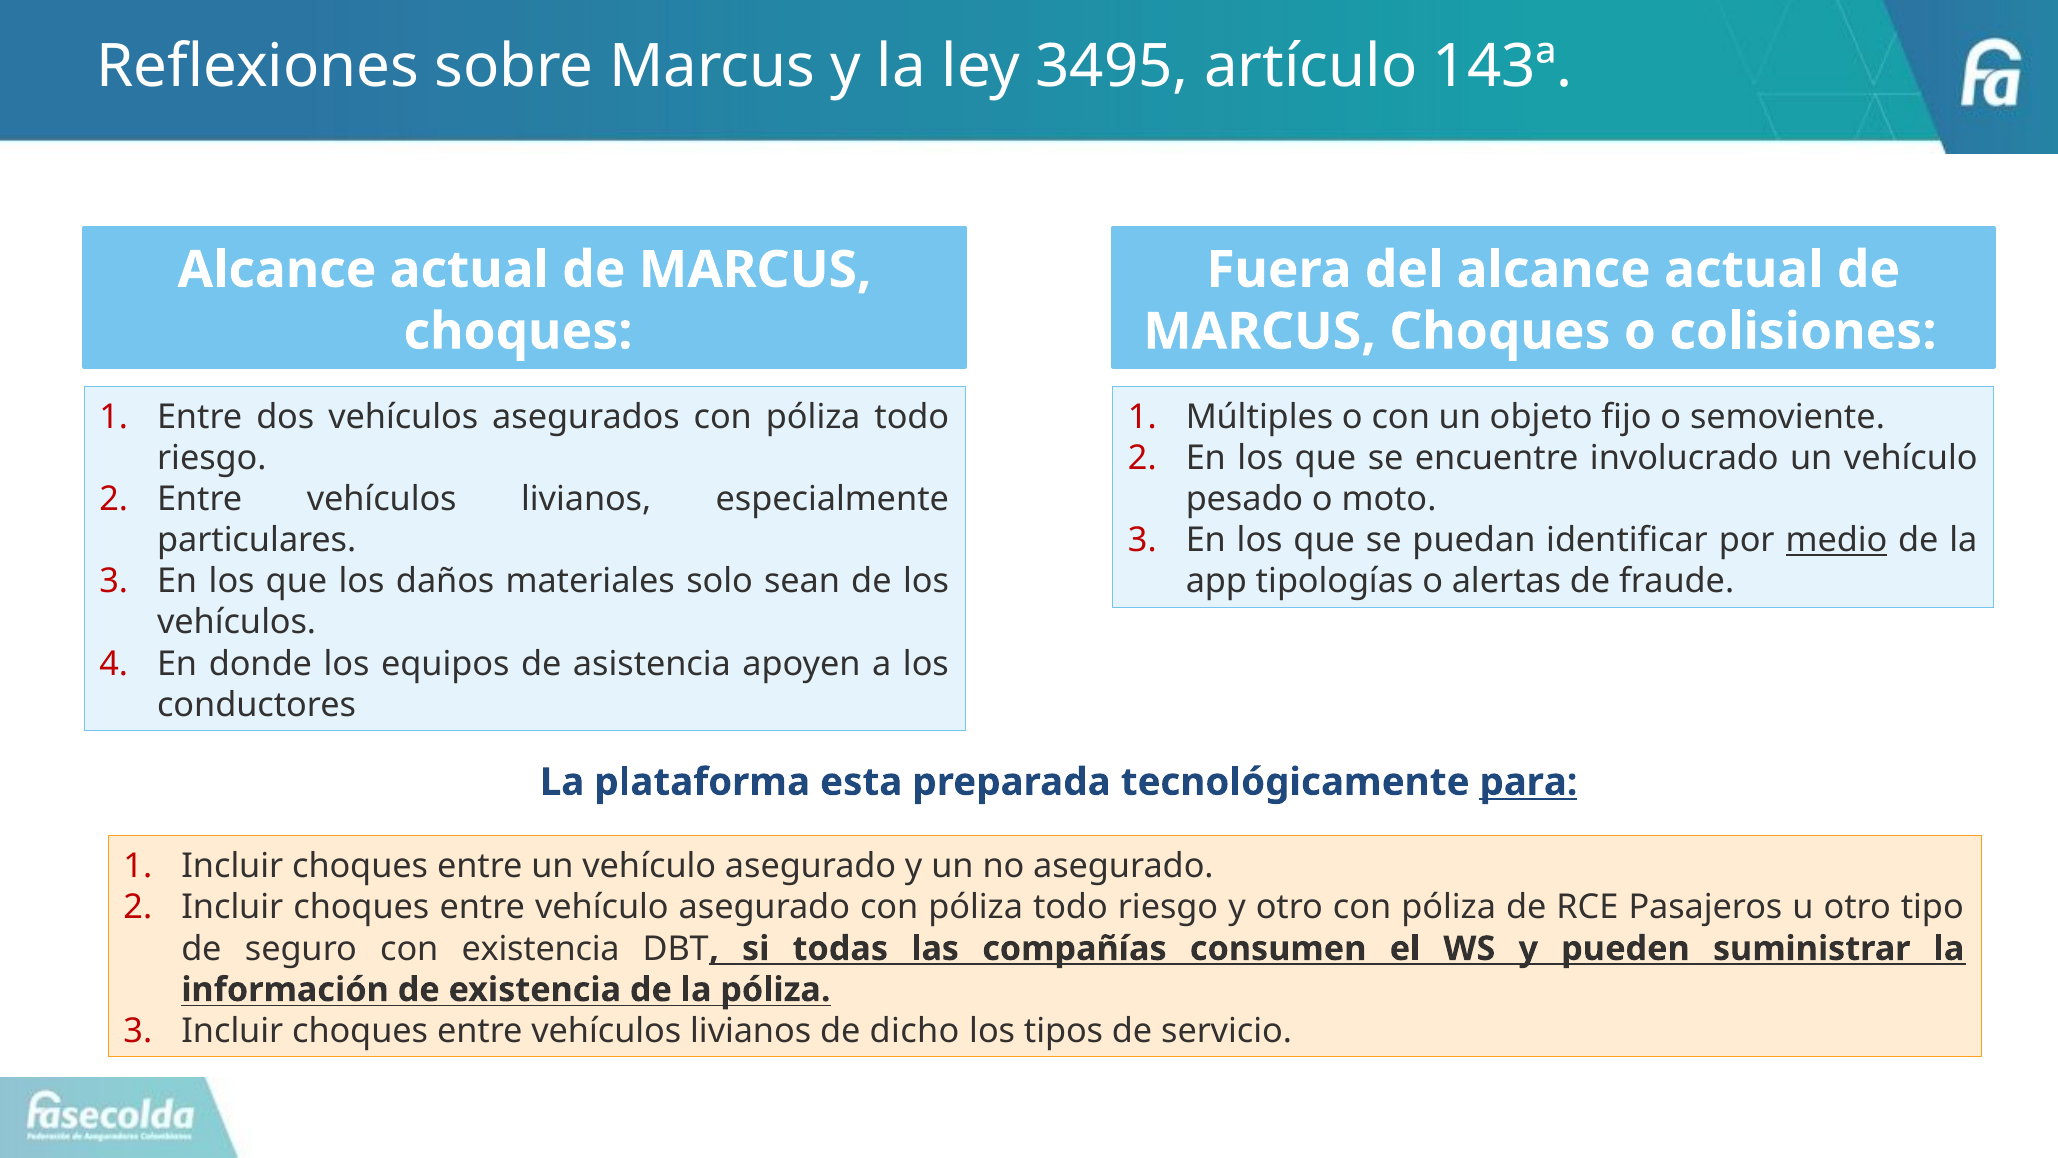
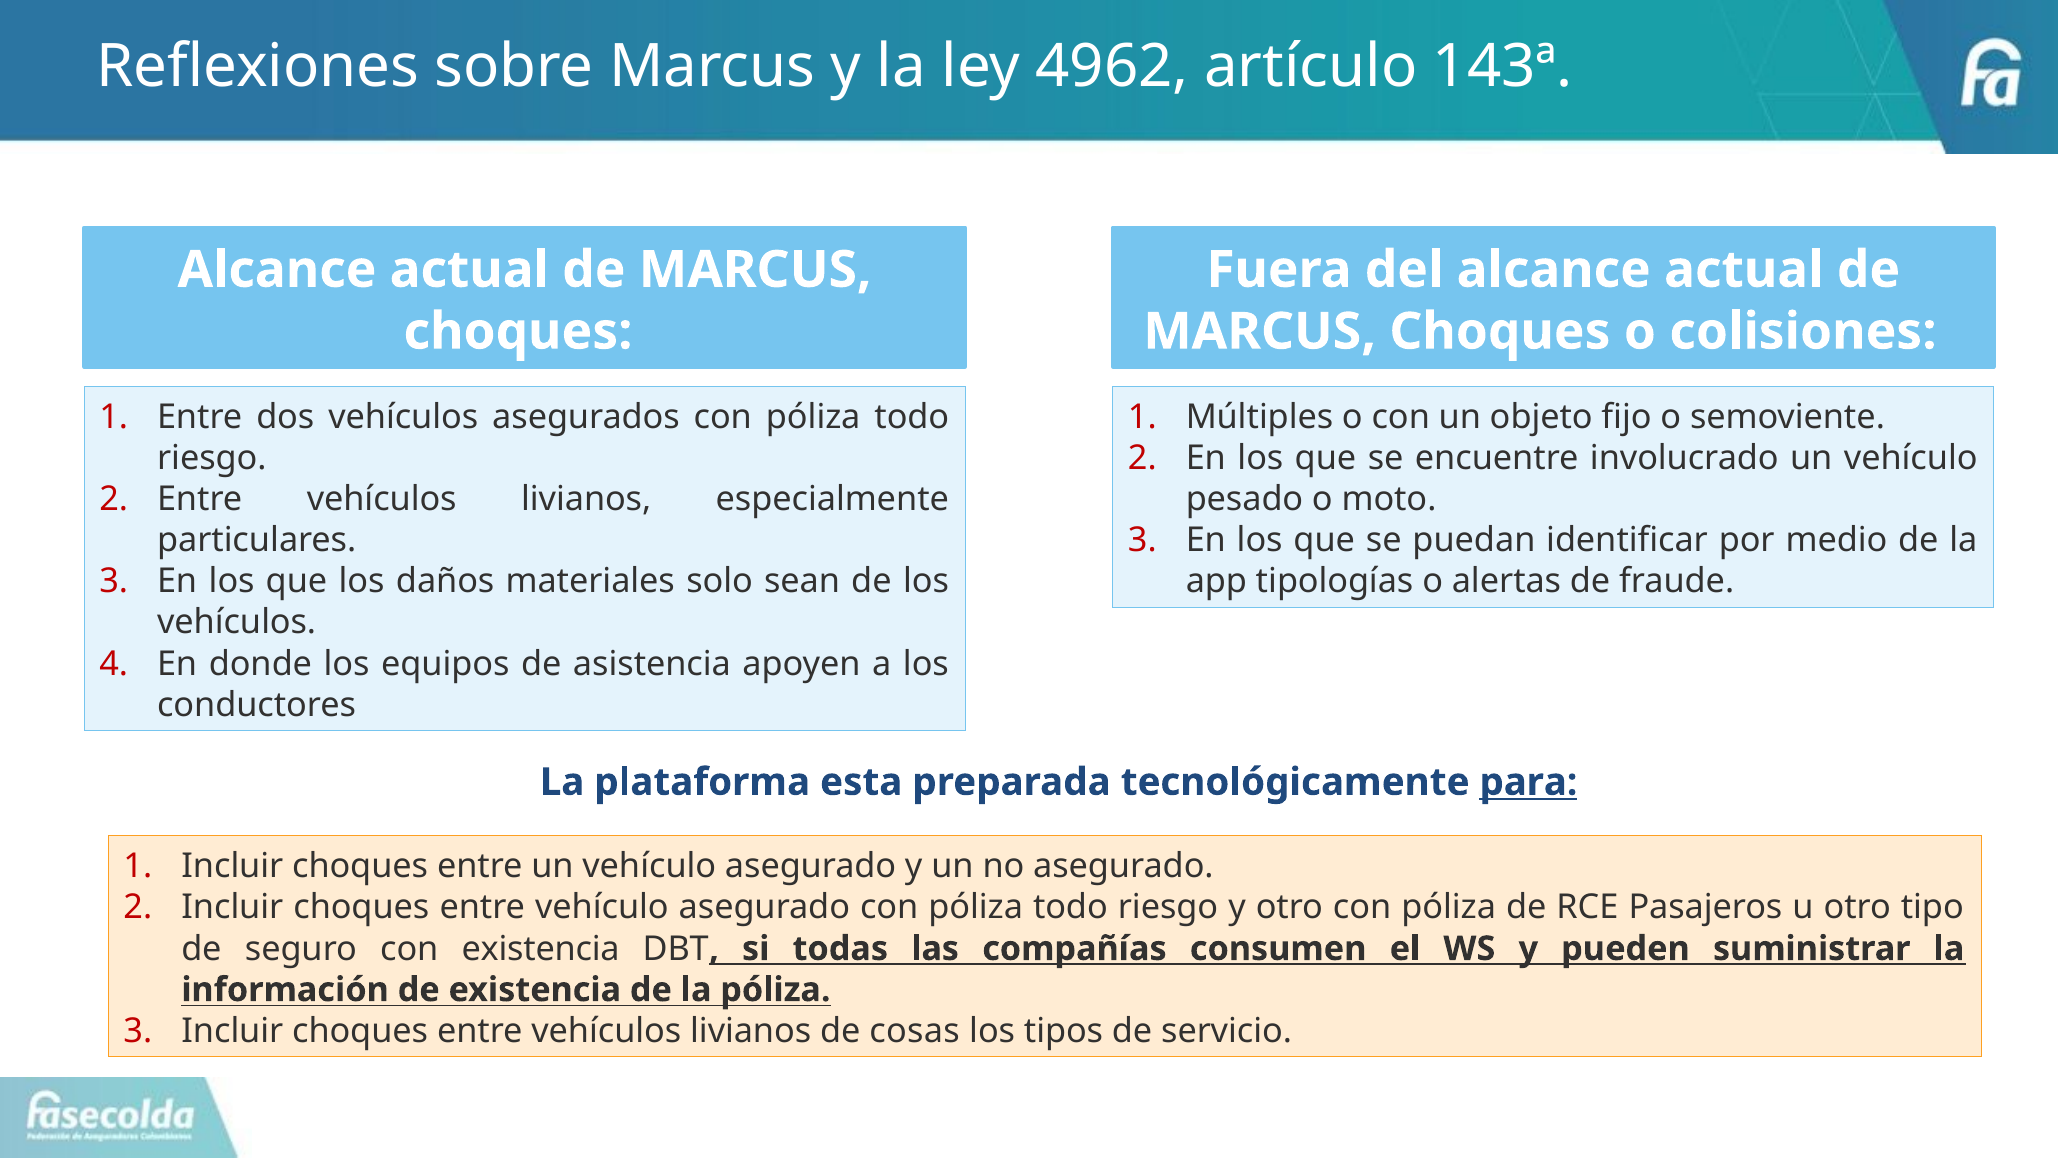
3495: 3495 -> 4962 (1112, 66)
medio underline: present -> none (1836, 540)
dicho: dicho -> cosas (915, 1031)
